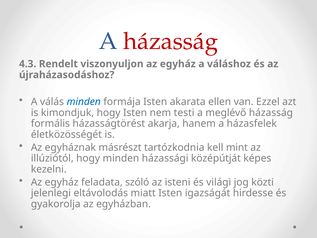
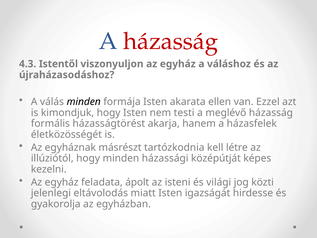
Rendelt: Rendelt -> Istentől (58, 64)
minden colour: blue -> black (84, 102)
mint: mint -> létre (237, 147)
szóló: szóló -> ápolt (137, 182)
